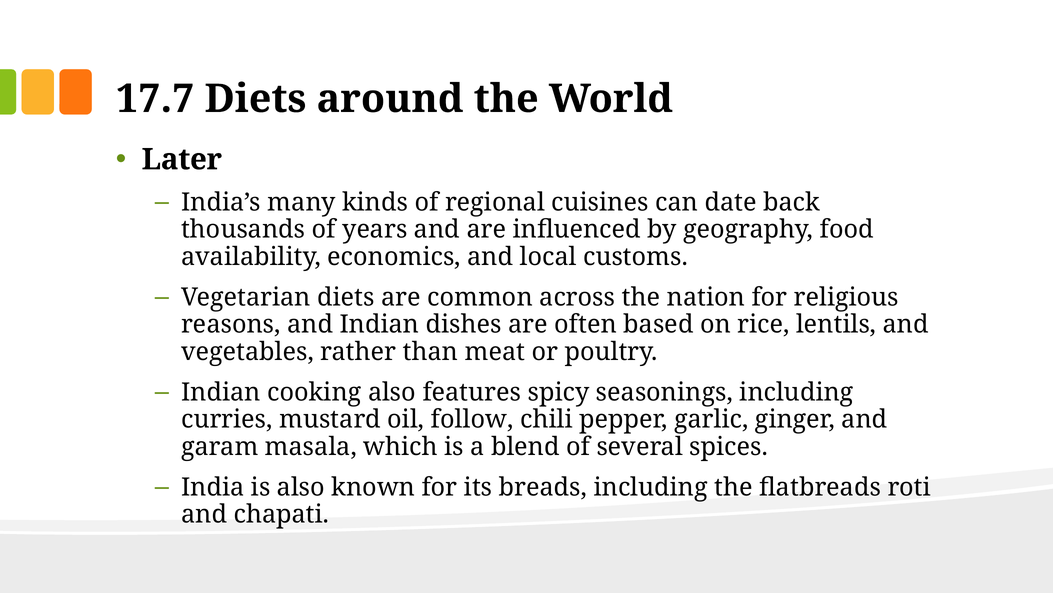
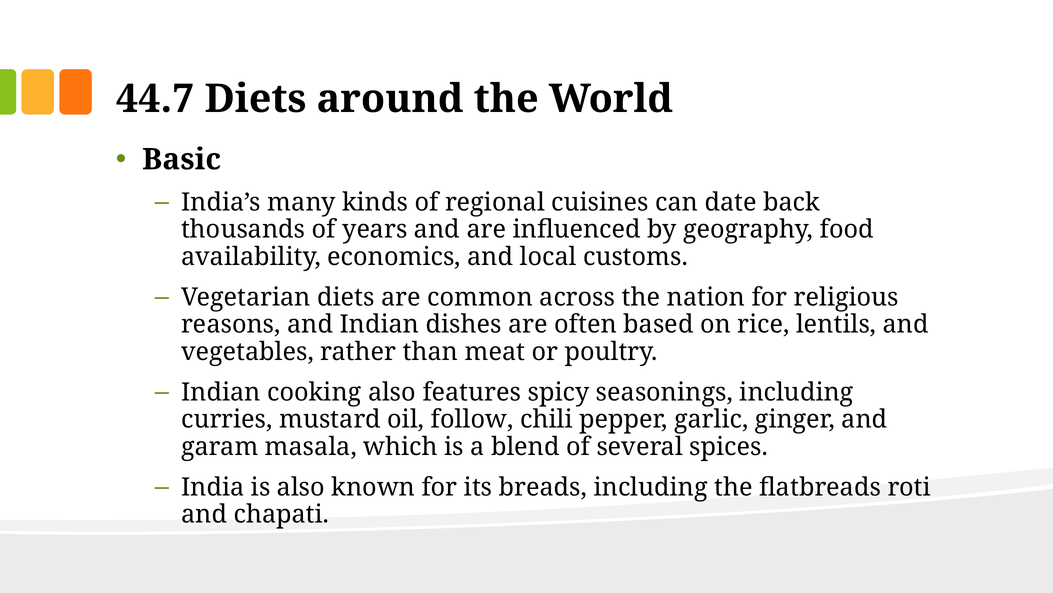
17.7: 17.7 -> 44.7 (155, 99)
Later: Later -> Basic (182, 159)
